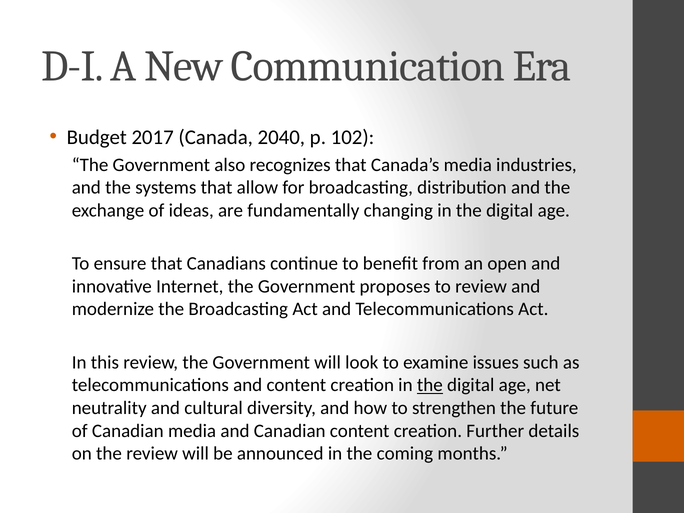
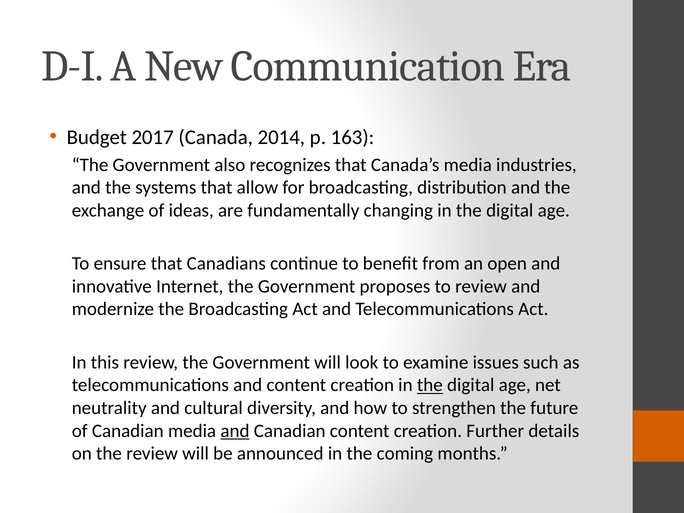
2040: 2040 -> 2014 (281, 137)
102: 102 -> 163 (353, 137)
and underline: none -> present (235, 431)
